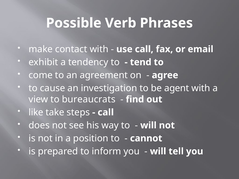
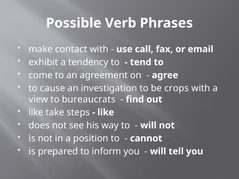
agent: agent -> crops (177, 88)
call: call -> like (106, 112)
